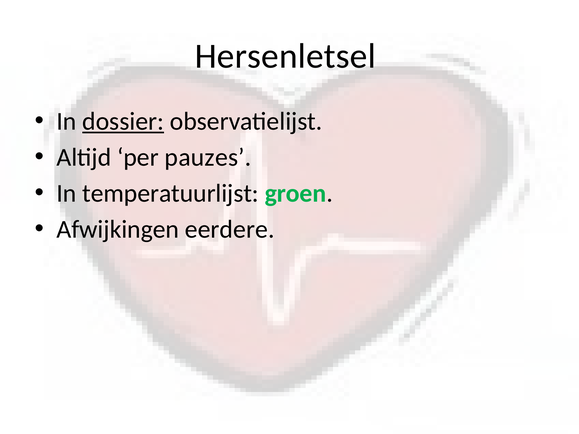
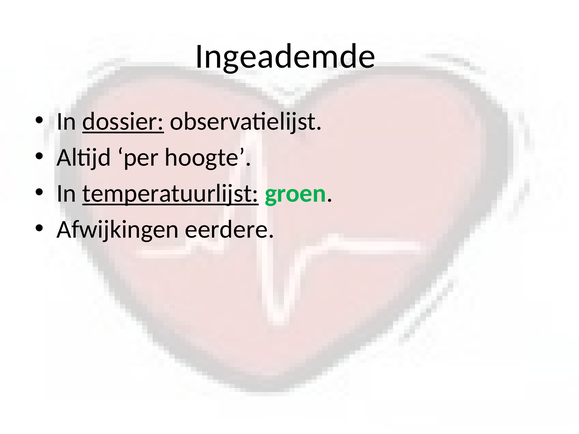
Hersenletsel: Hersenletsel -> Ingeademde (285, 56)
pauzes: pauzes -> hoogte (208, 158)
temperatuurlijst underline: none -> present (171, 194)
